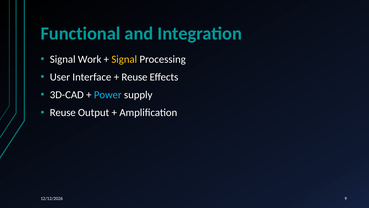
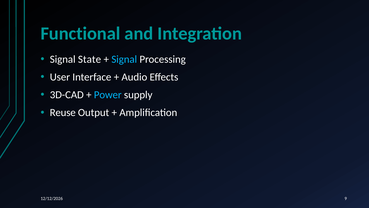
Work: Work -> State (90, 59)
Signal colour: yellow -> light blue (124, 59)
Reuse: Reuse -> Audio (134, 77)
